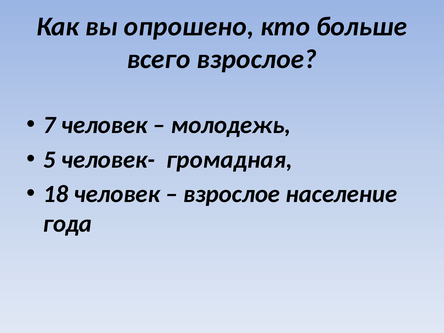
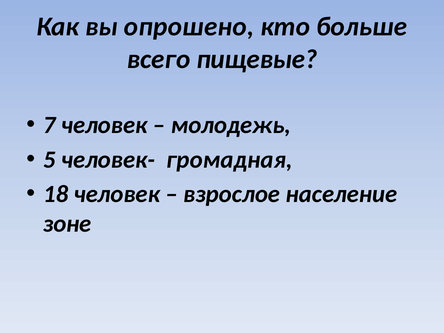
всего взрослое: взрослое -> пищевые (257, 59)
года: года -> зоне (67, 224)
